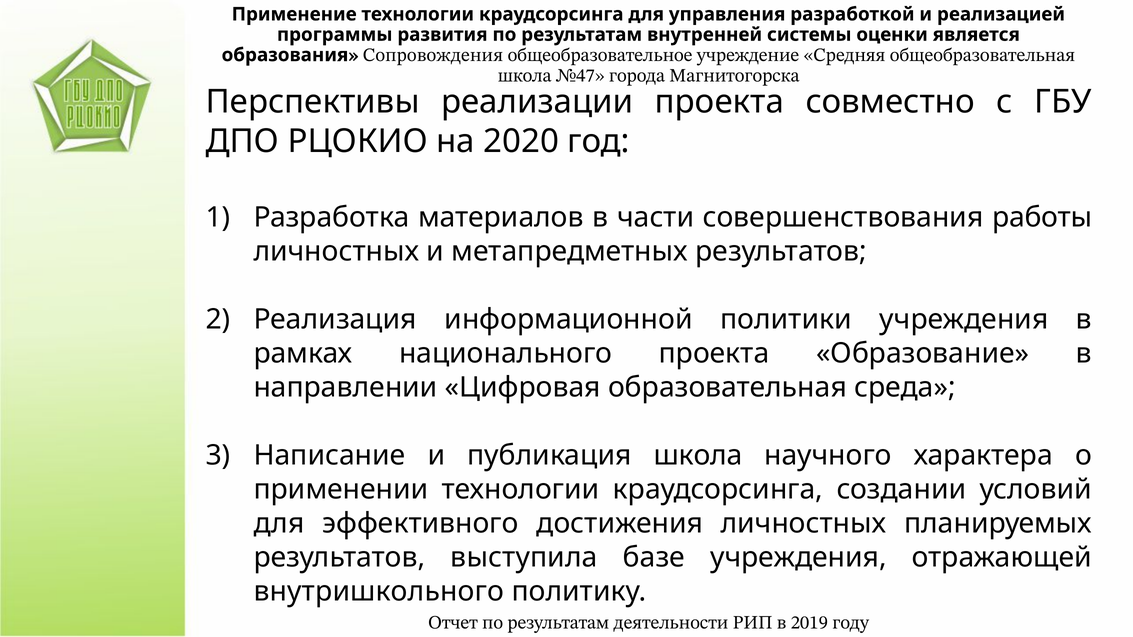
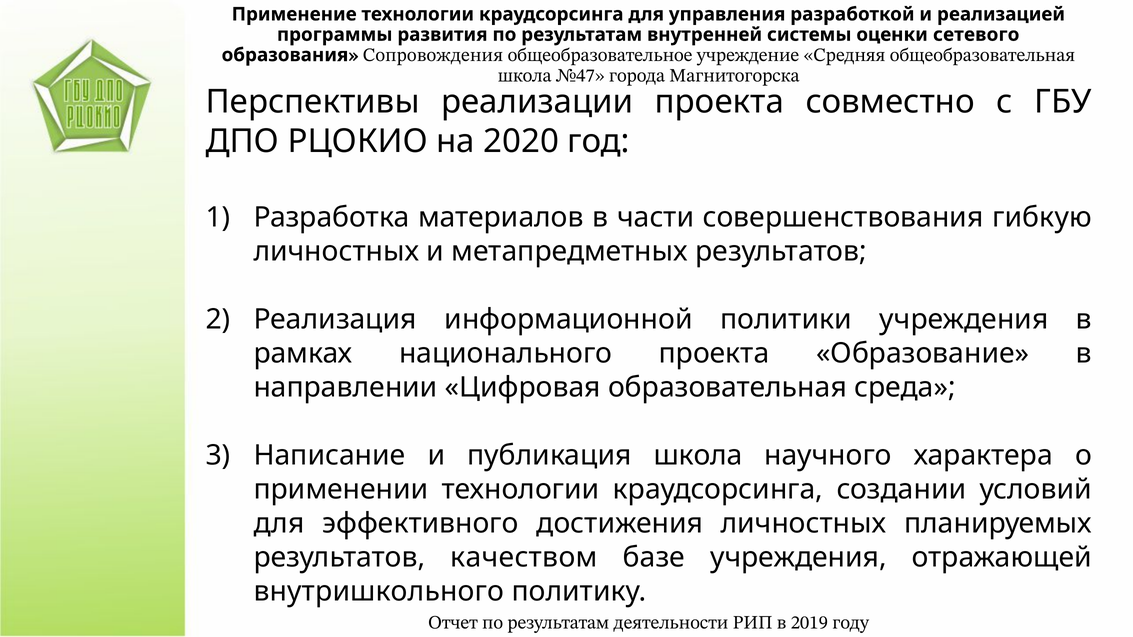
является: является -> сетевого (976, 35)
работы: работы -> гибкую (1042, 218)
выступила: выступила -> качеством (524, 558)
